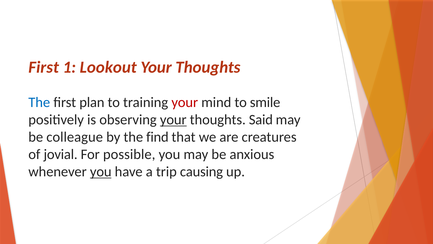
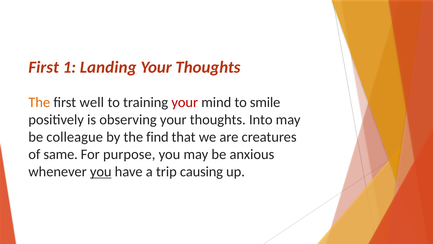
Lookout: Lookout -> Landing (108, 67)
The colour: blue -> orange (39, 102)
plan: plan -> well (92, 102)
your underline: present -> none (173, 120)
Said: Said -> Into (261, 120)
jovial: jovial -> same (61, 154)
possible: possible -> purpose (129, 154)
